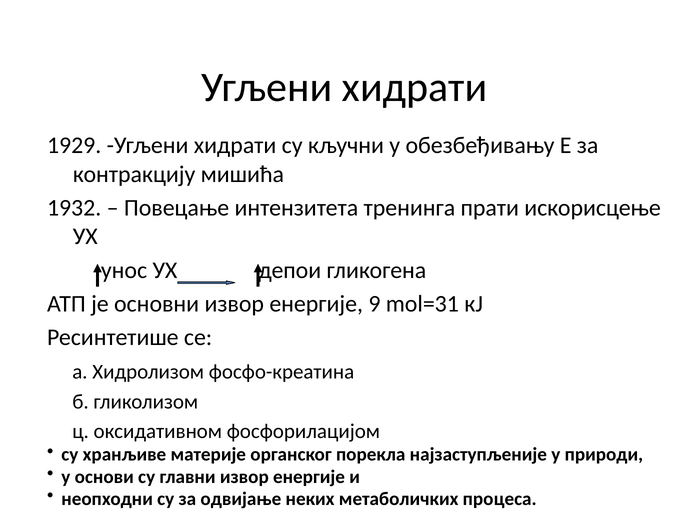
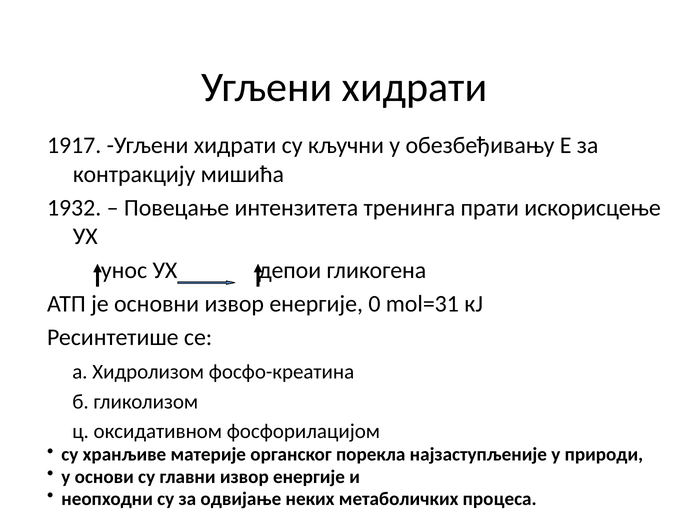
1929: 1929 -> 1917 (74, 146)
9: 9 -> 0 (374, 304)
